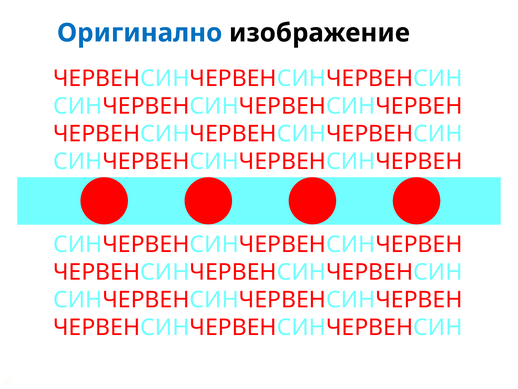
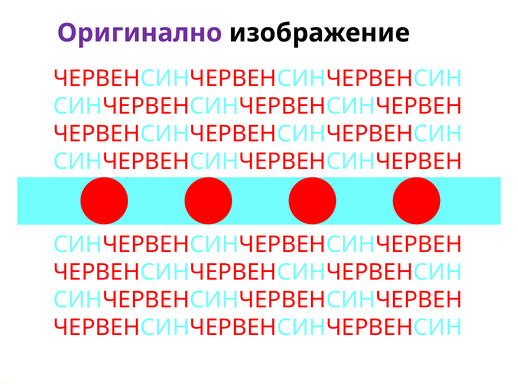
Оригинално colour: blue -> purple (140, 33)
